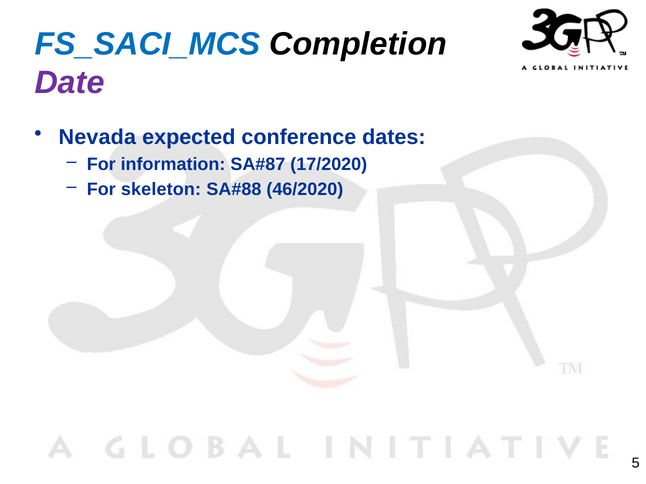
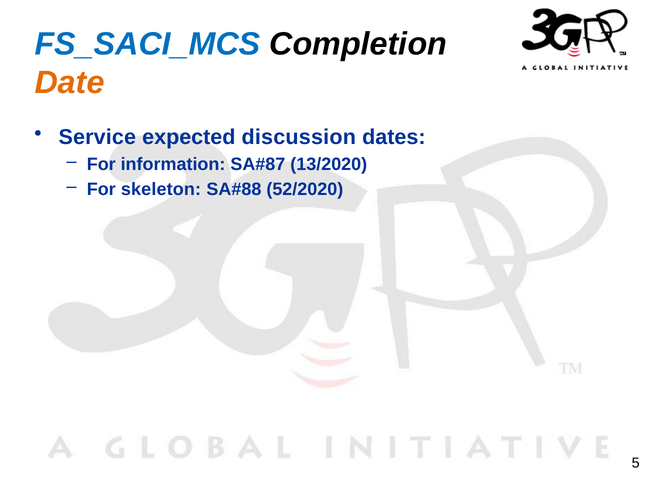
Date colour: purple -> orange (70, 83)
Nevada: Nevada -> Service (97, 137)
conference: conference -> discussion (299, 137)
17/2020: 17/2020 -> 13/2020 (329, 164)
46/2020: 46/2020 -> 52/2020 (305, 189)
